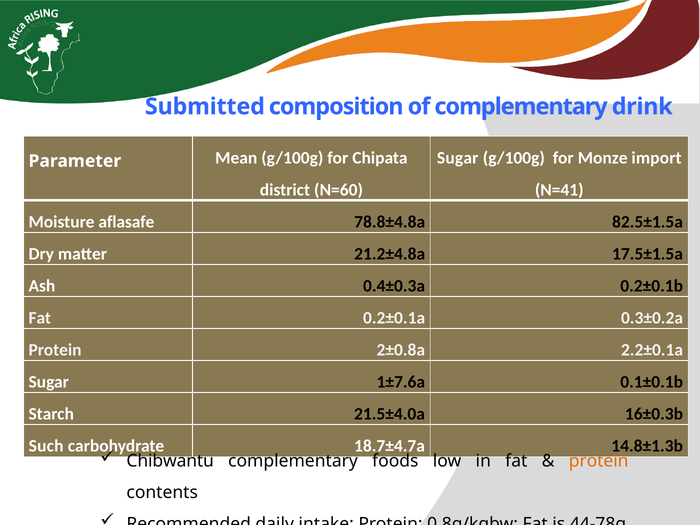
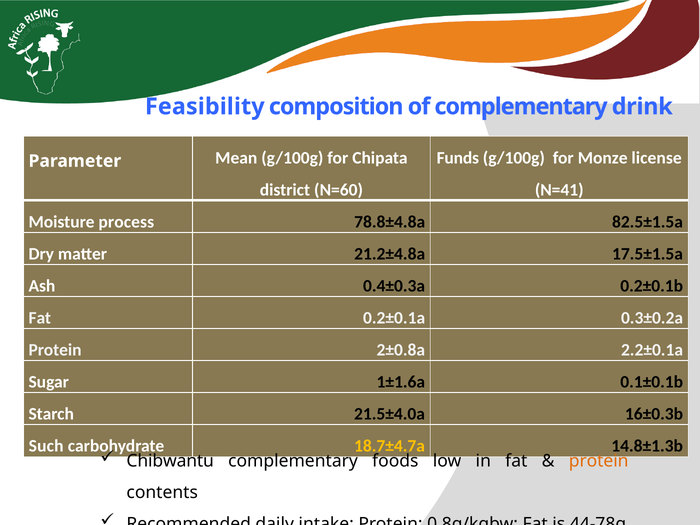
Submitted: Submitted -> Feasibility (205, 107)
Sugar: Sugar -> Funds (458, 158)
import: import -> license (657, 158)
aflasafe: aflasafe -> process (126, 222)
1±7.6a: 1±7.6a -> 1±1.6a (401, 382)
18.7±4.7a colour: white -> yellow (390, 446)
